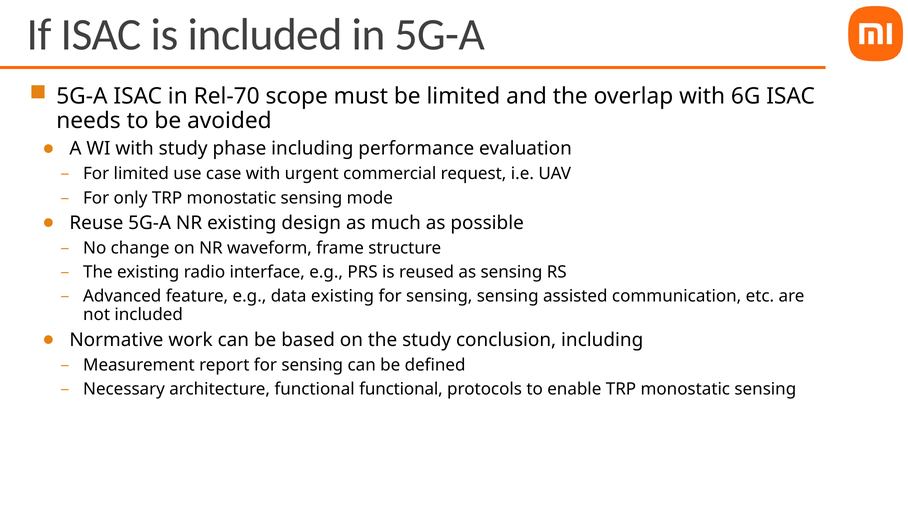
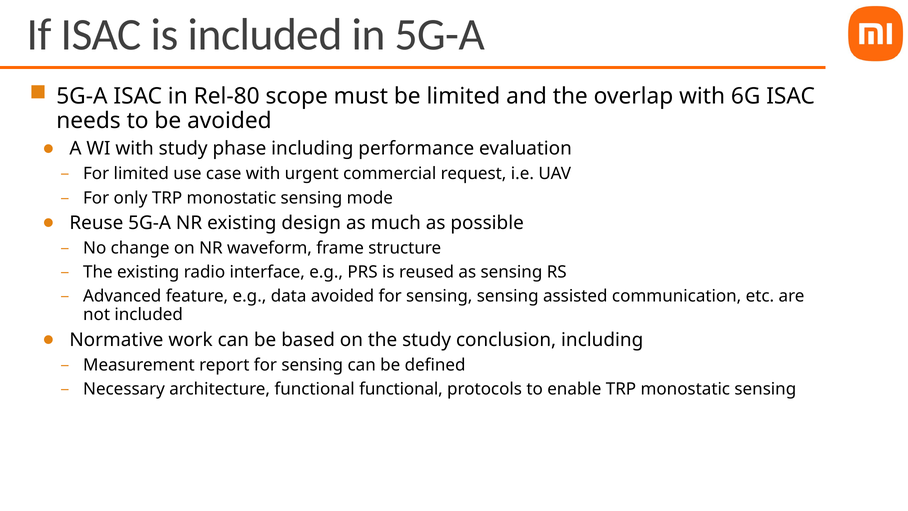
Rel-70: Rel-70 -> Rel-80 (227, 96)
data existing: existing -> avoided (343, 296)
